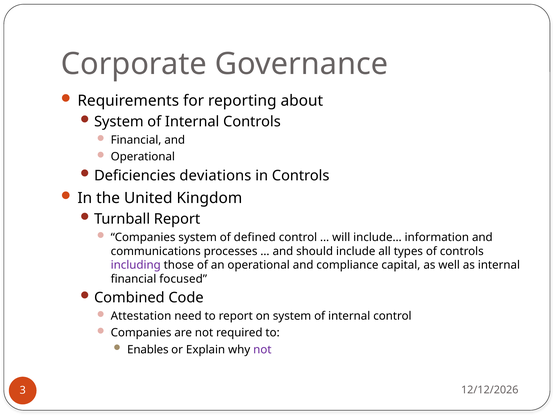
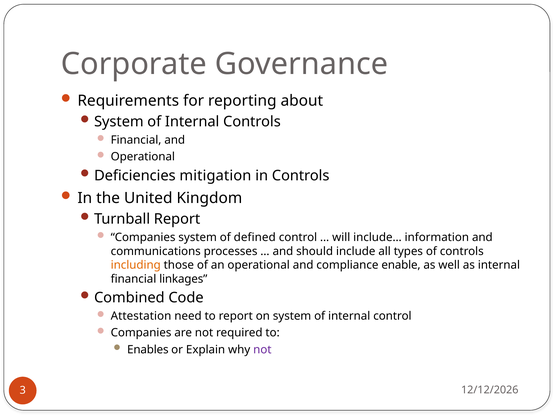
deviations: deviations -> mitigation (215, 175)
including colour: purple -> orange (136, 265)
capital: capital -> enable (401, 265)
focused: focused -> linkages (183, 279)
